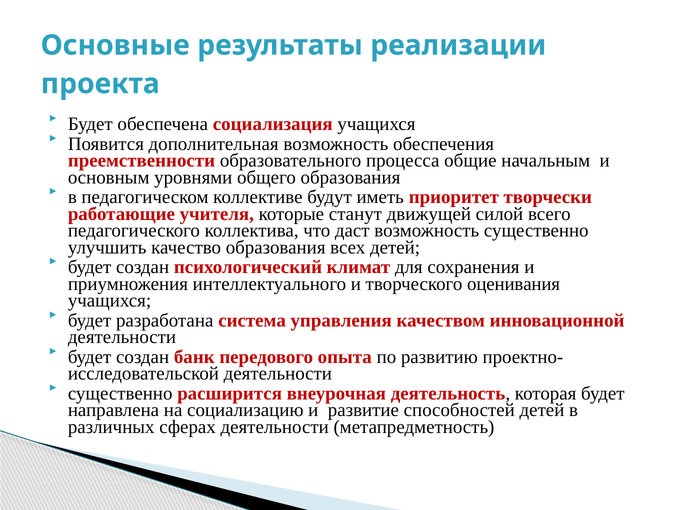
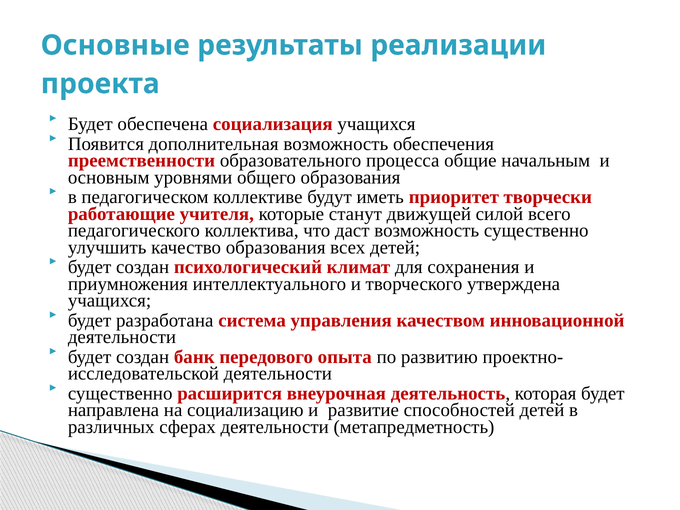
оценивания: оценивания -> утверждена (514, 284)
